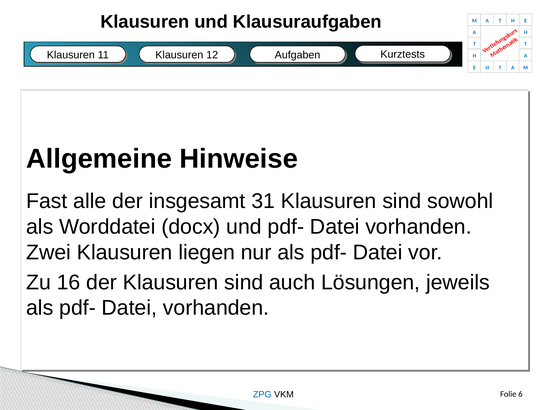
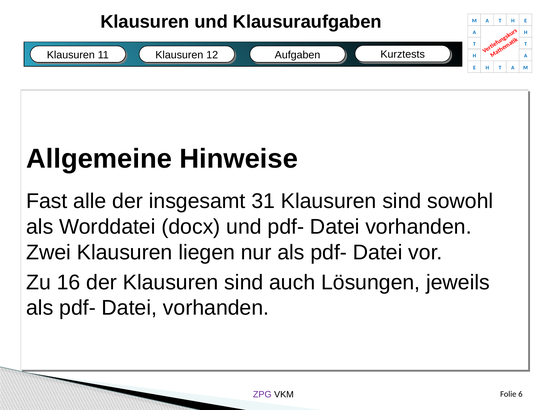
ZPG colour: blue -> purple (262, 395)
